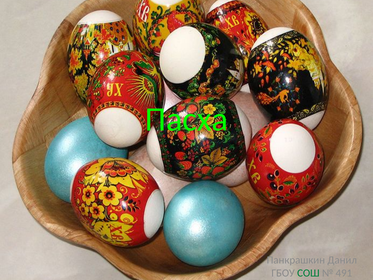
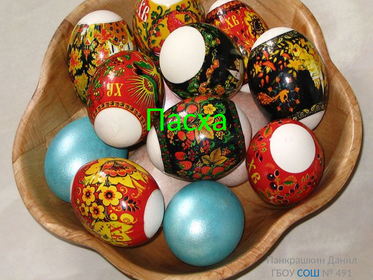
СОШ colour: green -> blue (308, 273)
